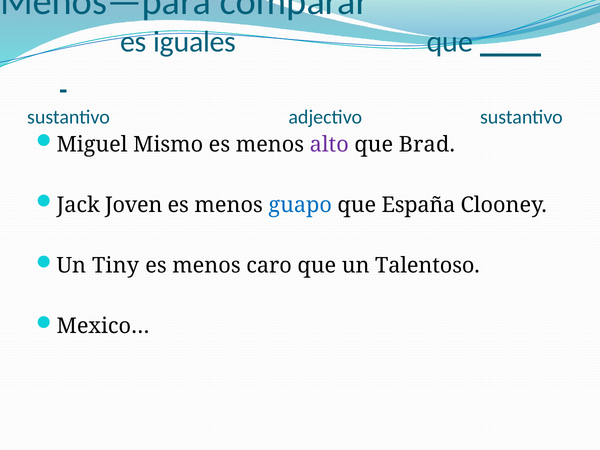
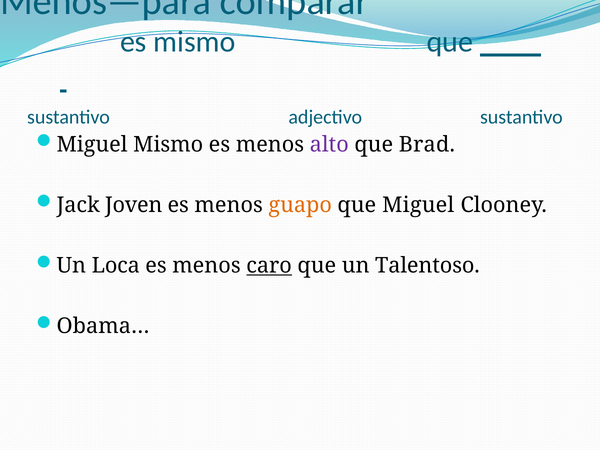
es iguales: iguales -> mismo (194, 42)
guapo colour: blue -> orange (300, 205)
que España: España -> Miguel (418, 205)
Tiny: Tiny -> Loca (116, 266)
caro underline: none -> present (269, 266)
Mexico…: Mexico… -> Obama… (103, 326)
